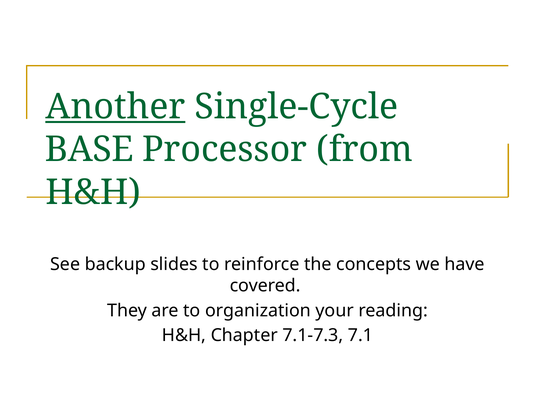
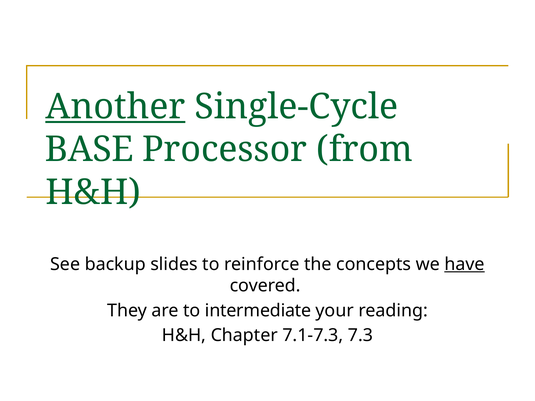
have underline: none -> present (465, 264)
organization: organization -> intermediate (258, 311)
7.1: 7.1 -> 7.3 (360, 336)
